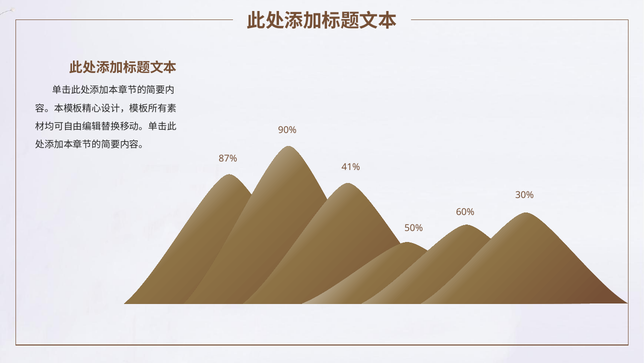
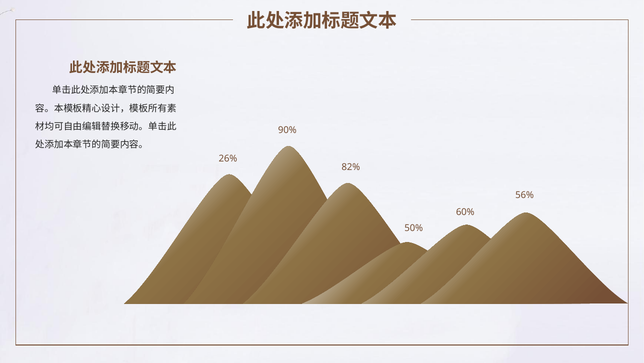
87%: 87% -> 26% (228, 158)
41%: 41% -> 82% (351, 167)
30%: 30% -> 56% (525, 195)
